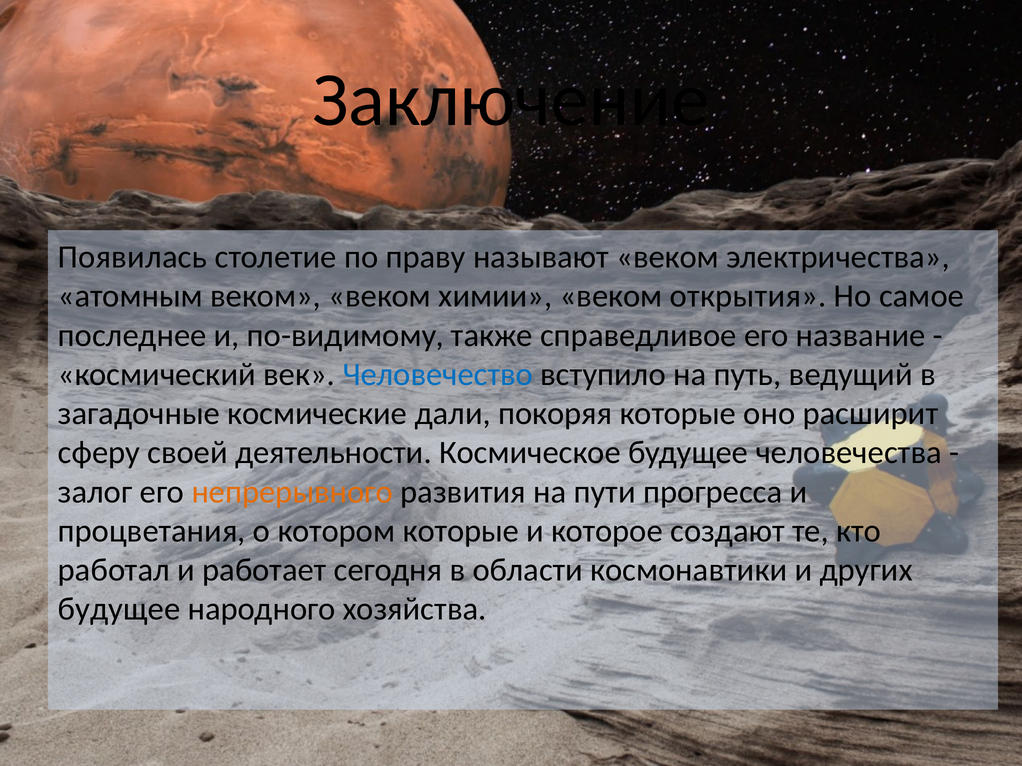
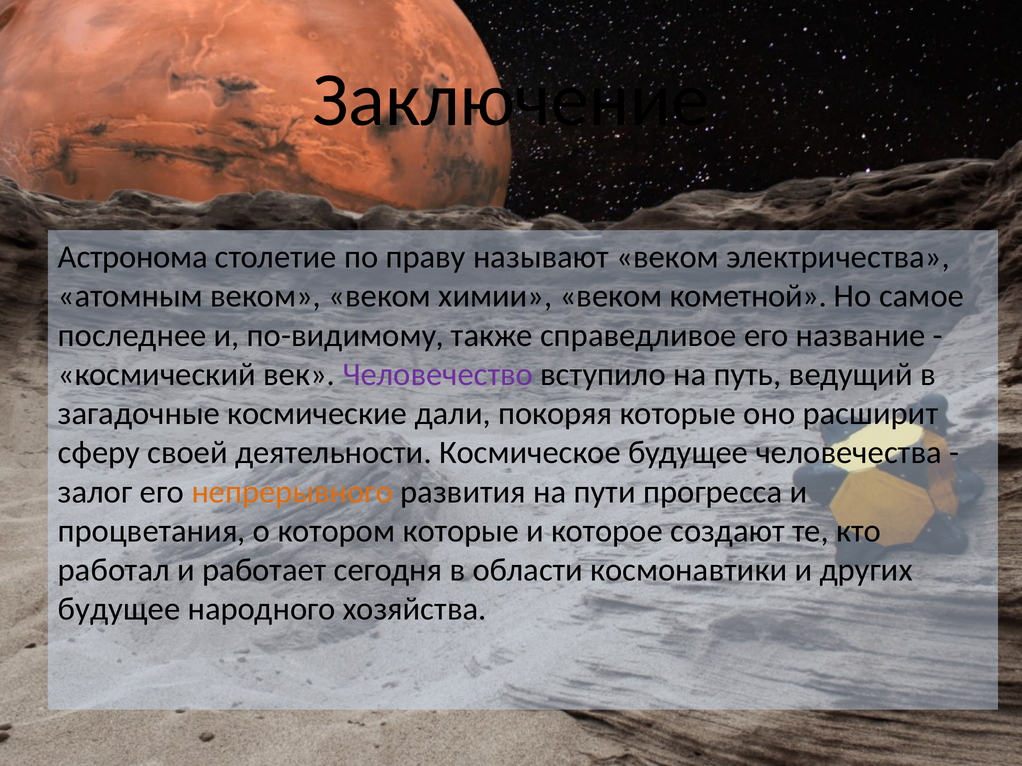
Появилась: Появилась -> Астронома (133, 257)
открытия: открытия -> кометной (748, 296)
Человечество colour: blue -> purple (438, 375)
